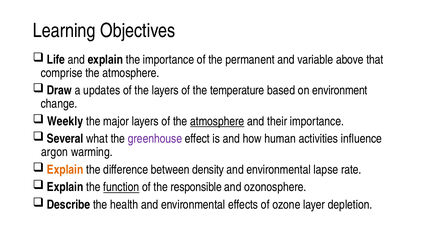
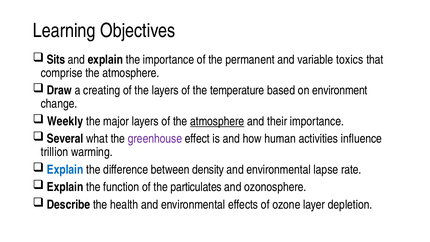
Life: Life -> Sits (56, 60)
above: above -> toxics (350, 60)
updates: updates -> creating (102, 90)
argon: argon -> trillion (55, 152)
Explain colour: orange -> blue (65, 170)
function underline: present -> none (121, 187)
responsible: responsible -> particulates (196, 187)
